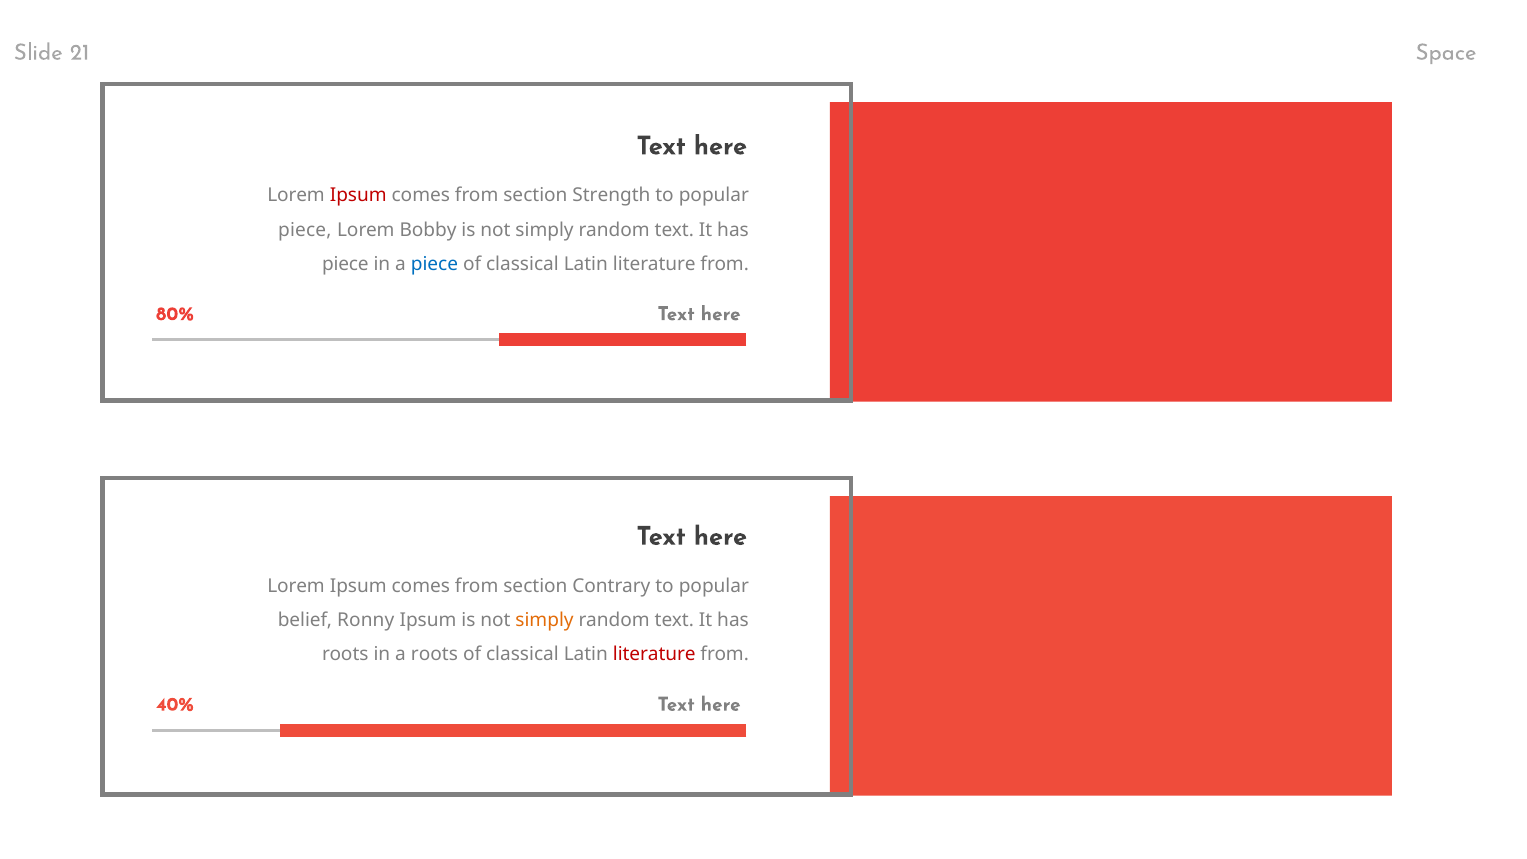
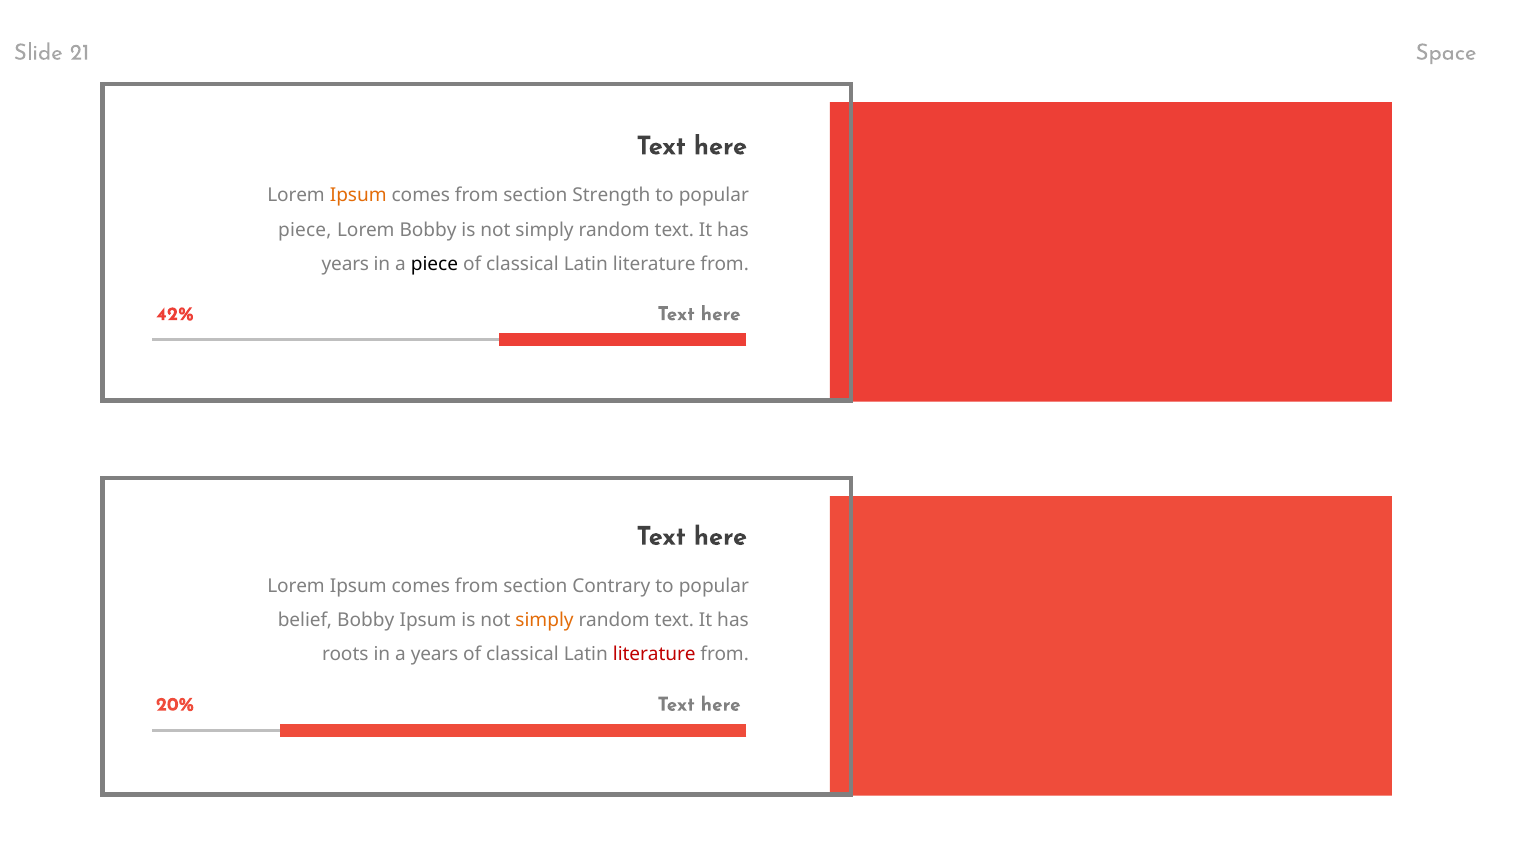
Ipsum colour: red -> orange (358, 195)
piece: piece -> years (345, 264)
piece colour: blue -> black (434, 264)
80%: 80% -> 42% (175, 314)
belief Ronny: Ronny -> Bobby (366, 620)
a roots: roots -> years (435, 655)
40%: 40% -> 20% (175, 704)
